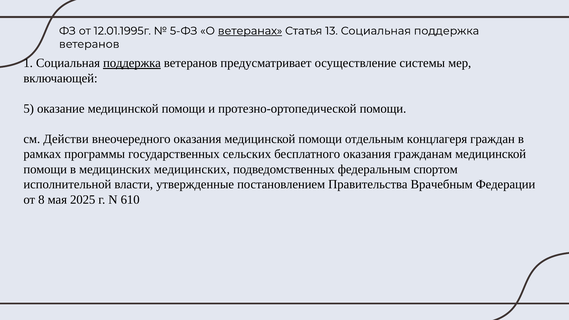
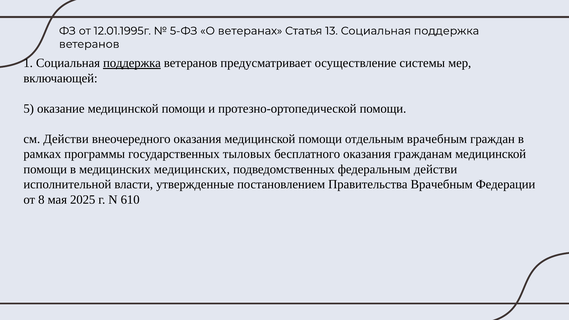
ветеранах underline: present -> none (250, 31)
отдельным концлагеря: концлагеря -> врачебным (437, 139)
сельских: сельских -> тыловых (247, 154)
федеральным спортом: спортом -> действи (436, 169)
